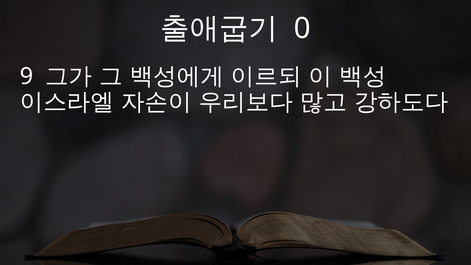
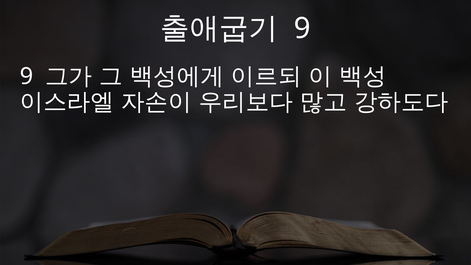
0: 0 -> 9 (302, 28)
